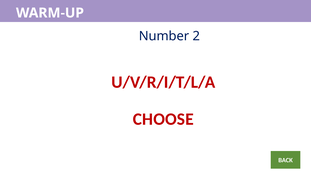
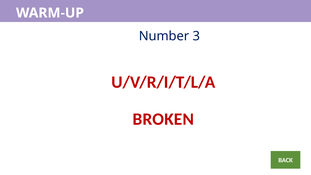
2: 2 -> 3 (196, 36)
CHOOSE: CHOOSE -> BROKEN (163, 119)
